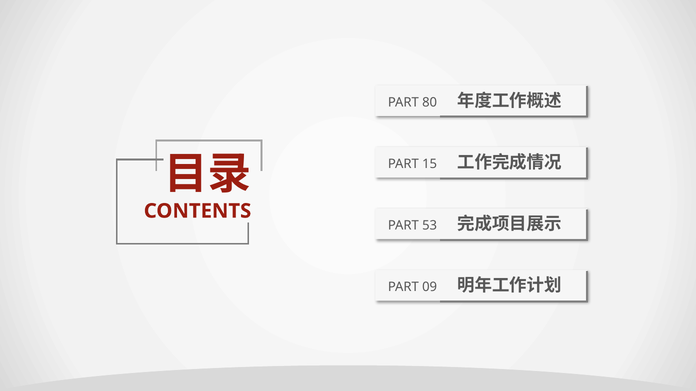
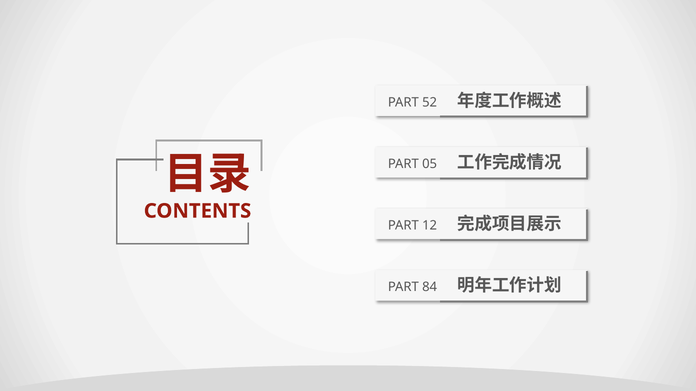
80: 80 -> 52 (430, 102)
15: 15 -> 05 (430, 164)
53: 53 -> 12 (430, 226)
09: 09 -> 84 (430, 287)
